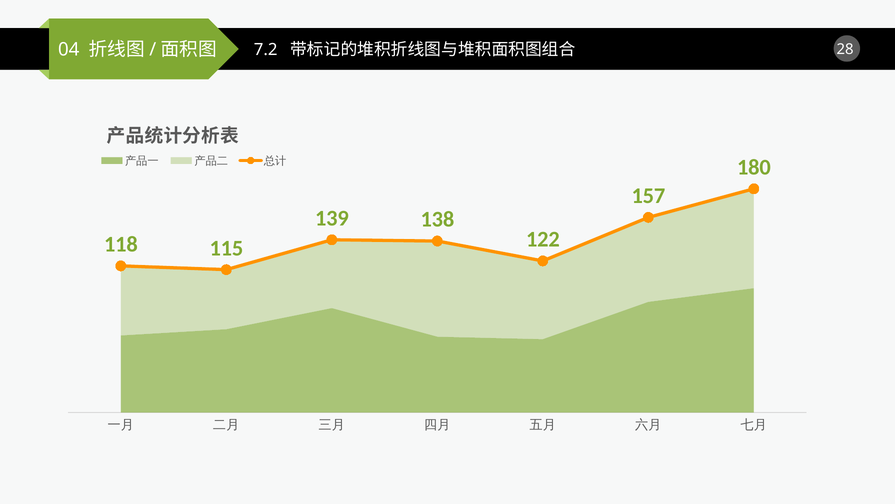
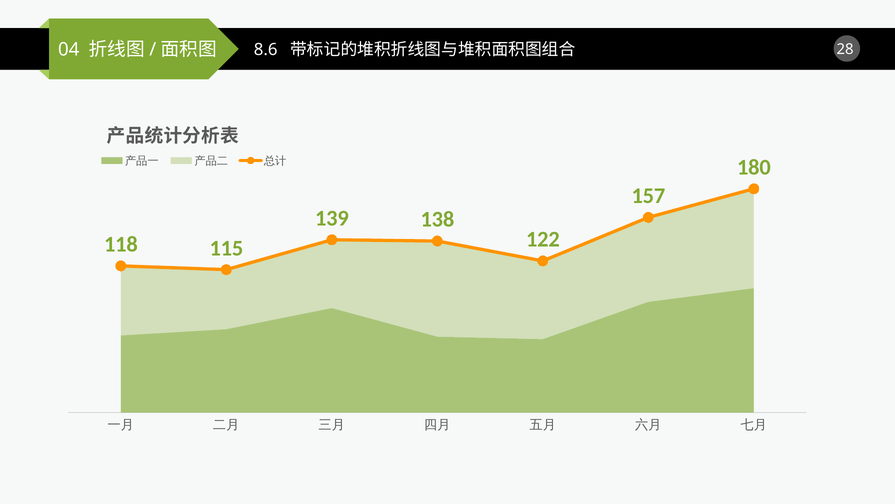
7.2: 7.2 -> 8.6 (266, 49)
